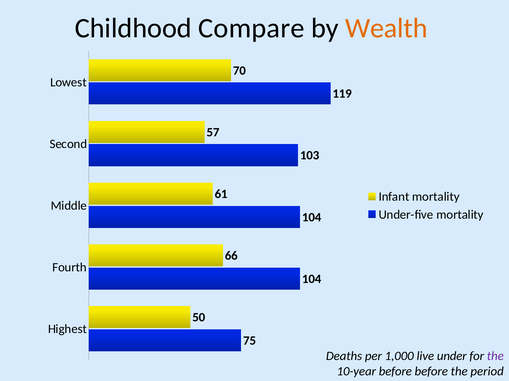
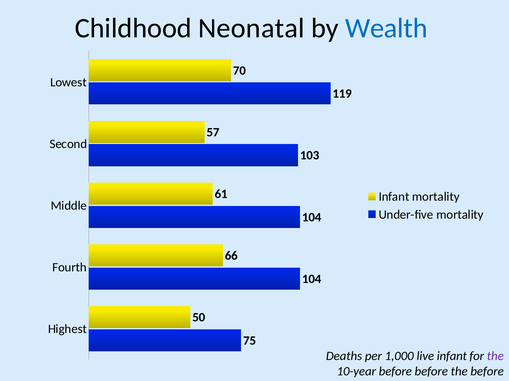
Compare: Compare -> Neonatal (251, 28)
Wealth colour: orange -> blue (386, 28)
live under: under -> infant (452, 357)
the period: period -> before (487, 372)
